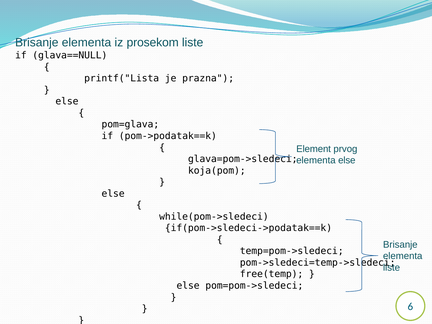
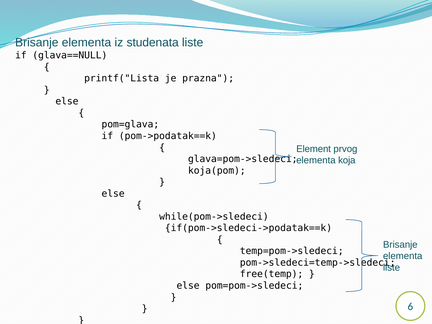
prosekom: prosekom -> studenata (153, 43)
elementa else: else -> koja (347, 160)
